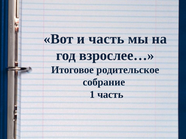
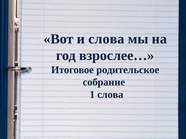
и часть: часть -> слова (106, 39)
1 часть: часть -> слова (110, 95)
